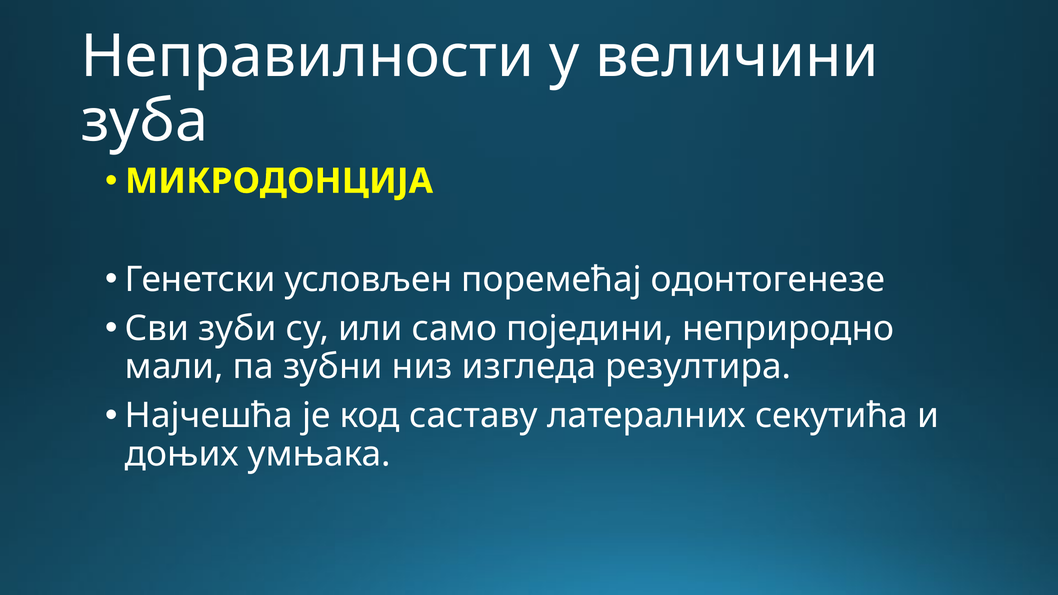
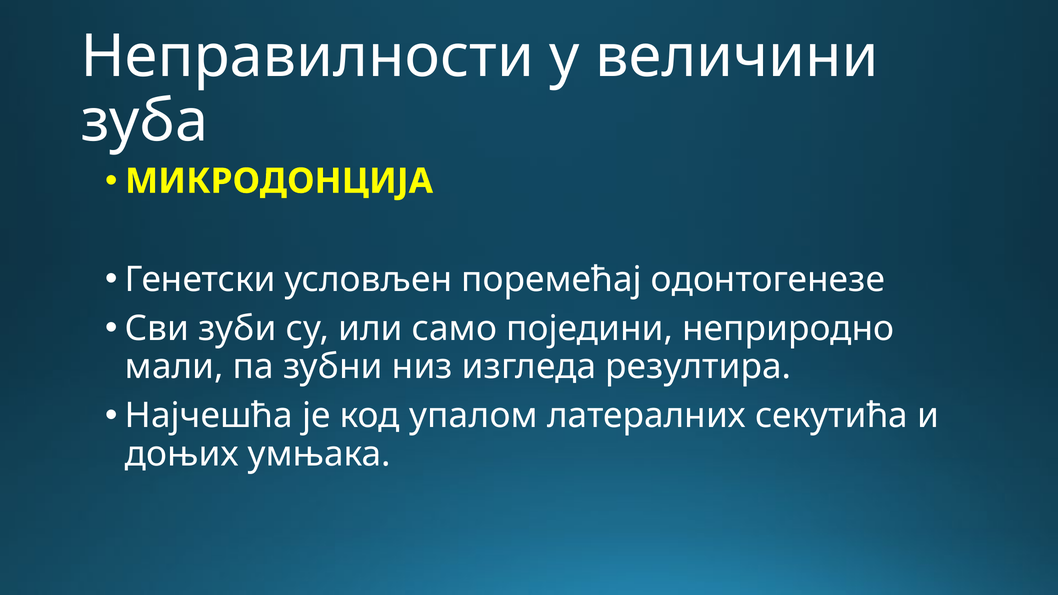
саставу: саставу -> упалом (473, 416)
